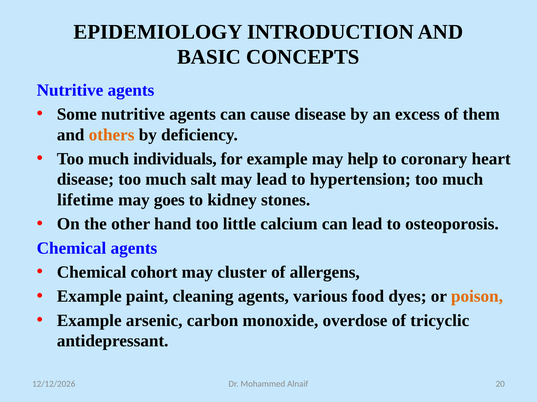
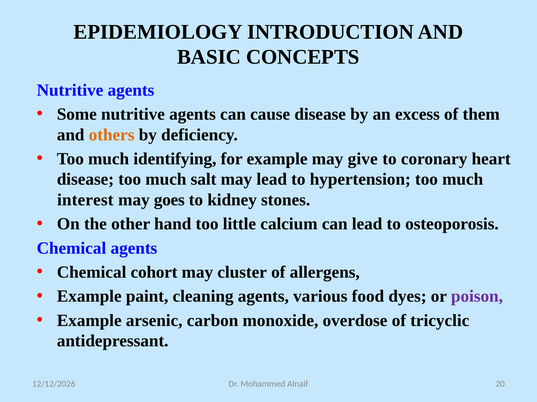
individuals: individuals -> identifying (175, 159)
help: help -> give (363, 159)
lifetime: lifetime -> interest (85, 200)
poison colour: orange -> purple (477, 297)
